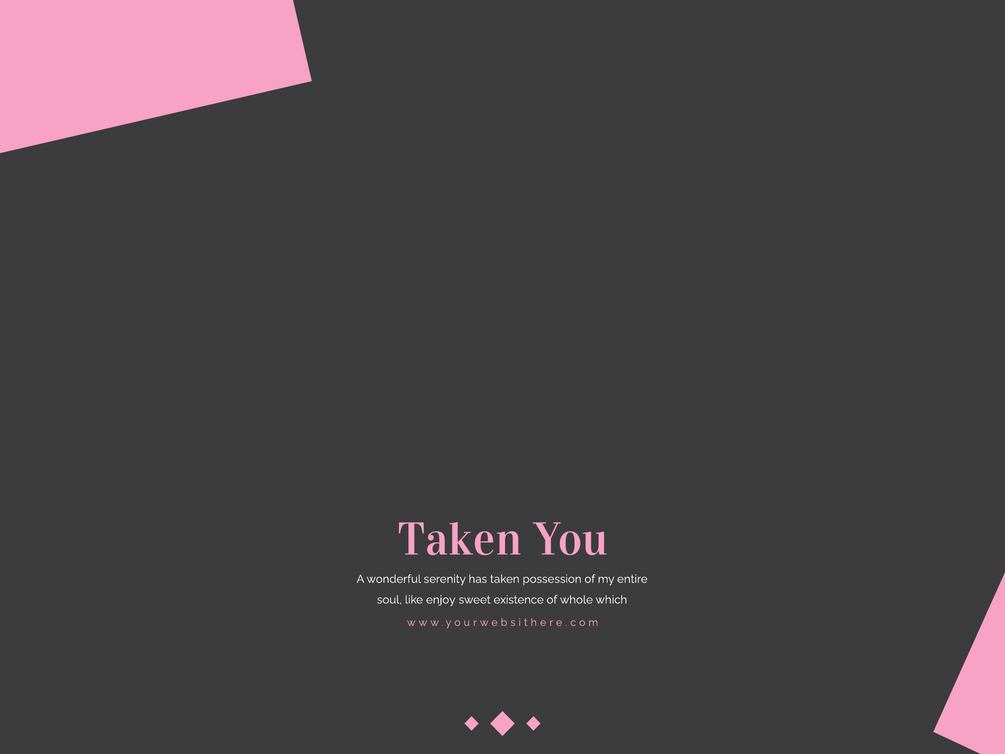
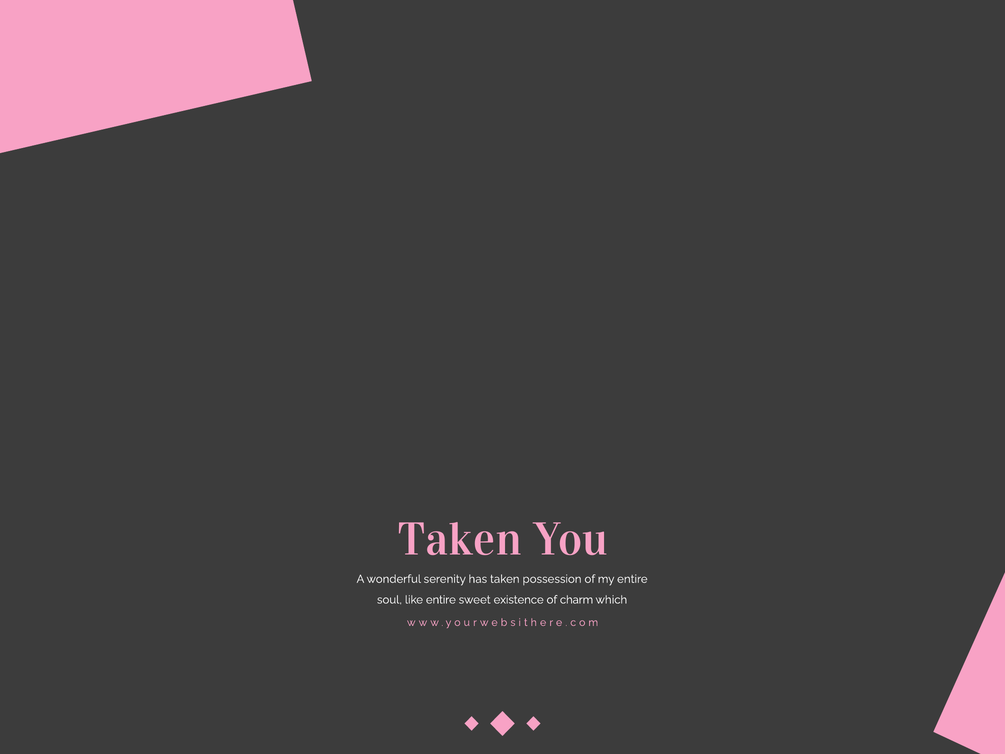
like enjoy: enjoy -> entire (441, 600)
whole: whole -> charm (577, 600)
